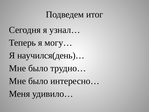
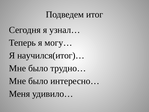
научился(день)…: научился(день)… -> научился(итог)… (51, 55)
